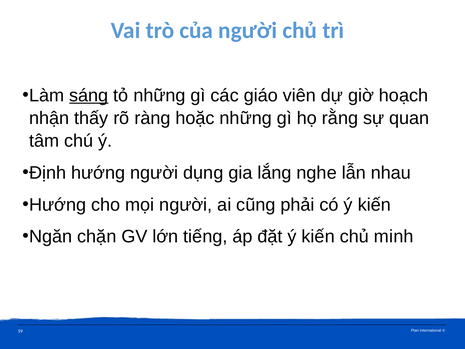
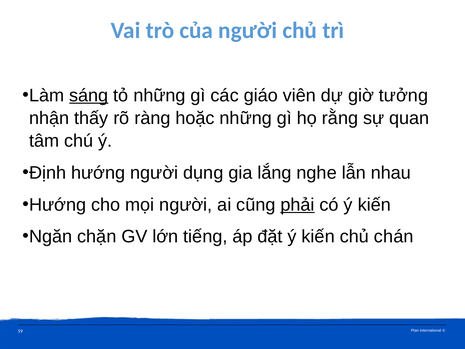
hoạch: hoạch -> tưởng (404, 95)
phải underline: none -> present (298, 205)
minh: minh -> chán (394, 236)
